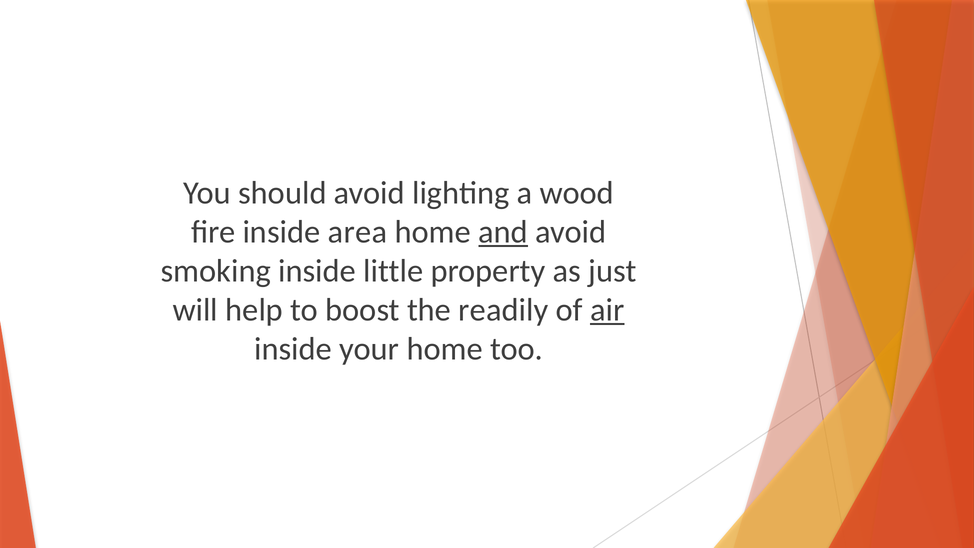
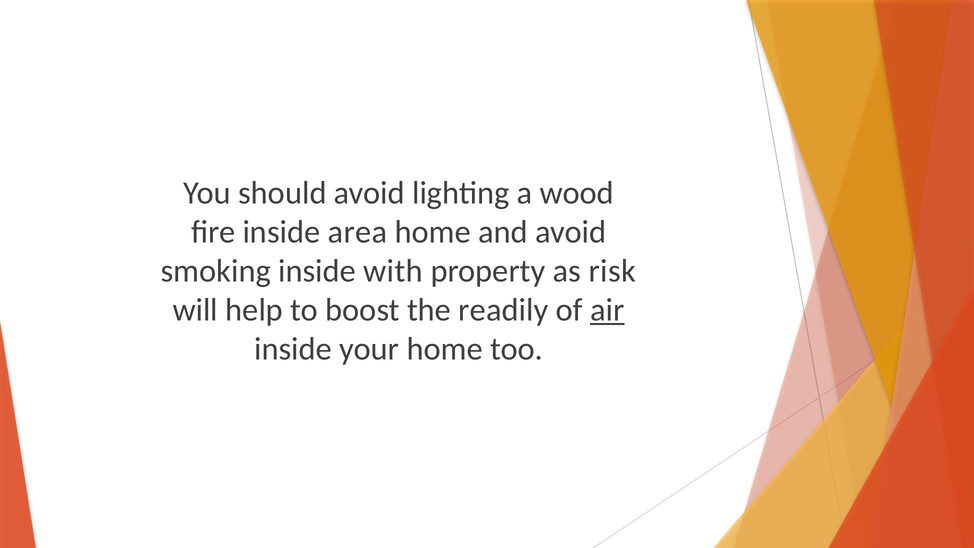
and underline: present -> none (503, 232)
little: little -> with (393, 271)
just: just -> risk (612, 271)
